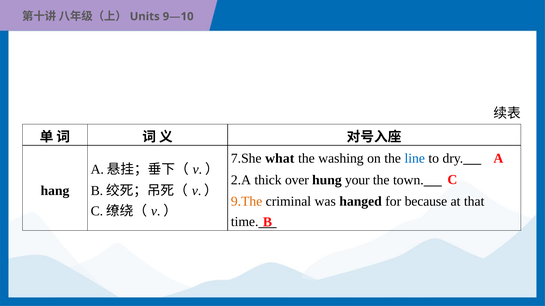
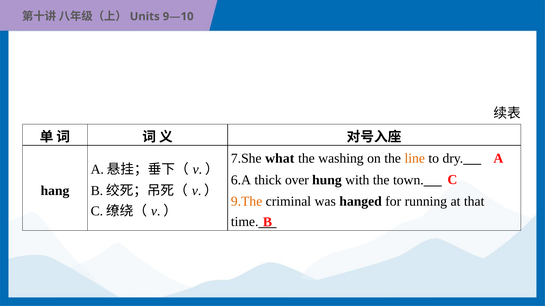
line colour: blue -> orange (415, 159)
2.A: 2.A -> 6.A (241, 180)
your: your -> with (357, 180)
because: because -> running (426, 202)
